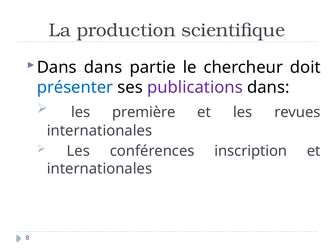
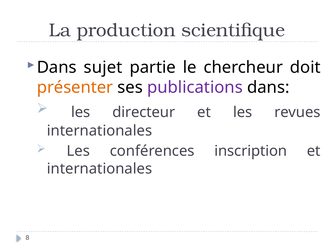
Dans dans: dans -> sujet (103, 68)
présenter colour: blue -> orange (75, 88)
première: première -> directeur (144, 112)
